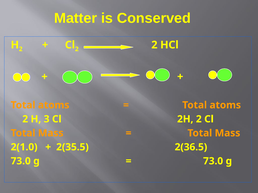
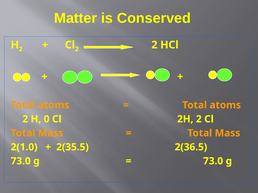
3: 3 -> 0 (47, 119)
